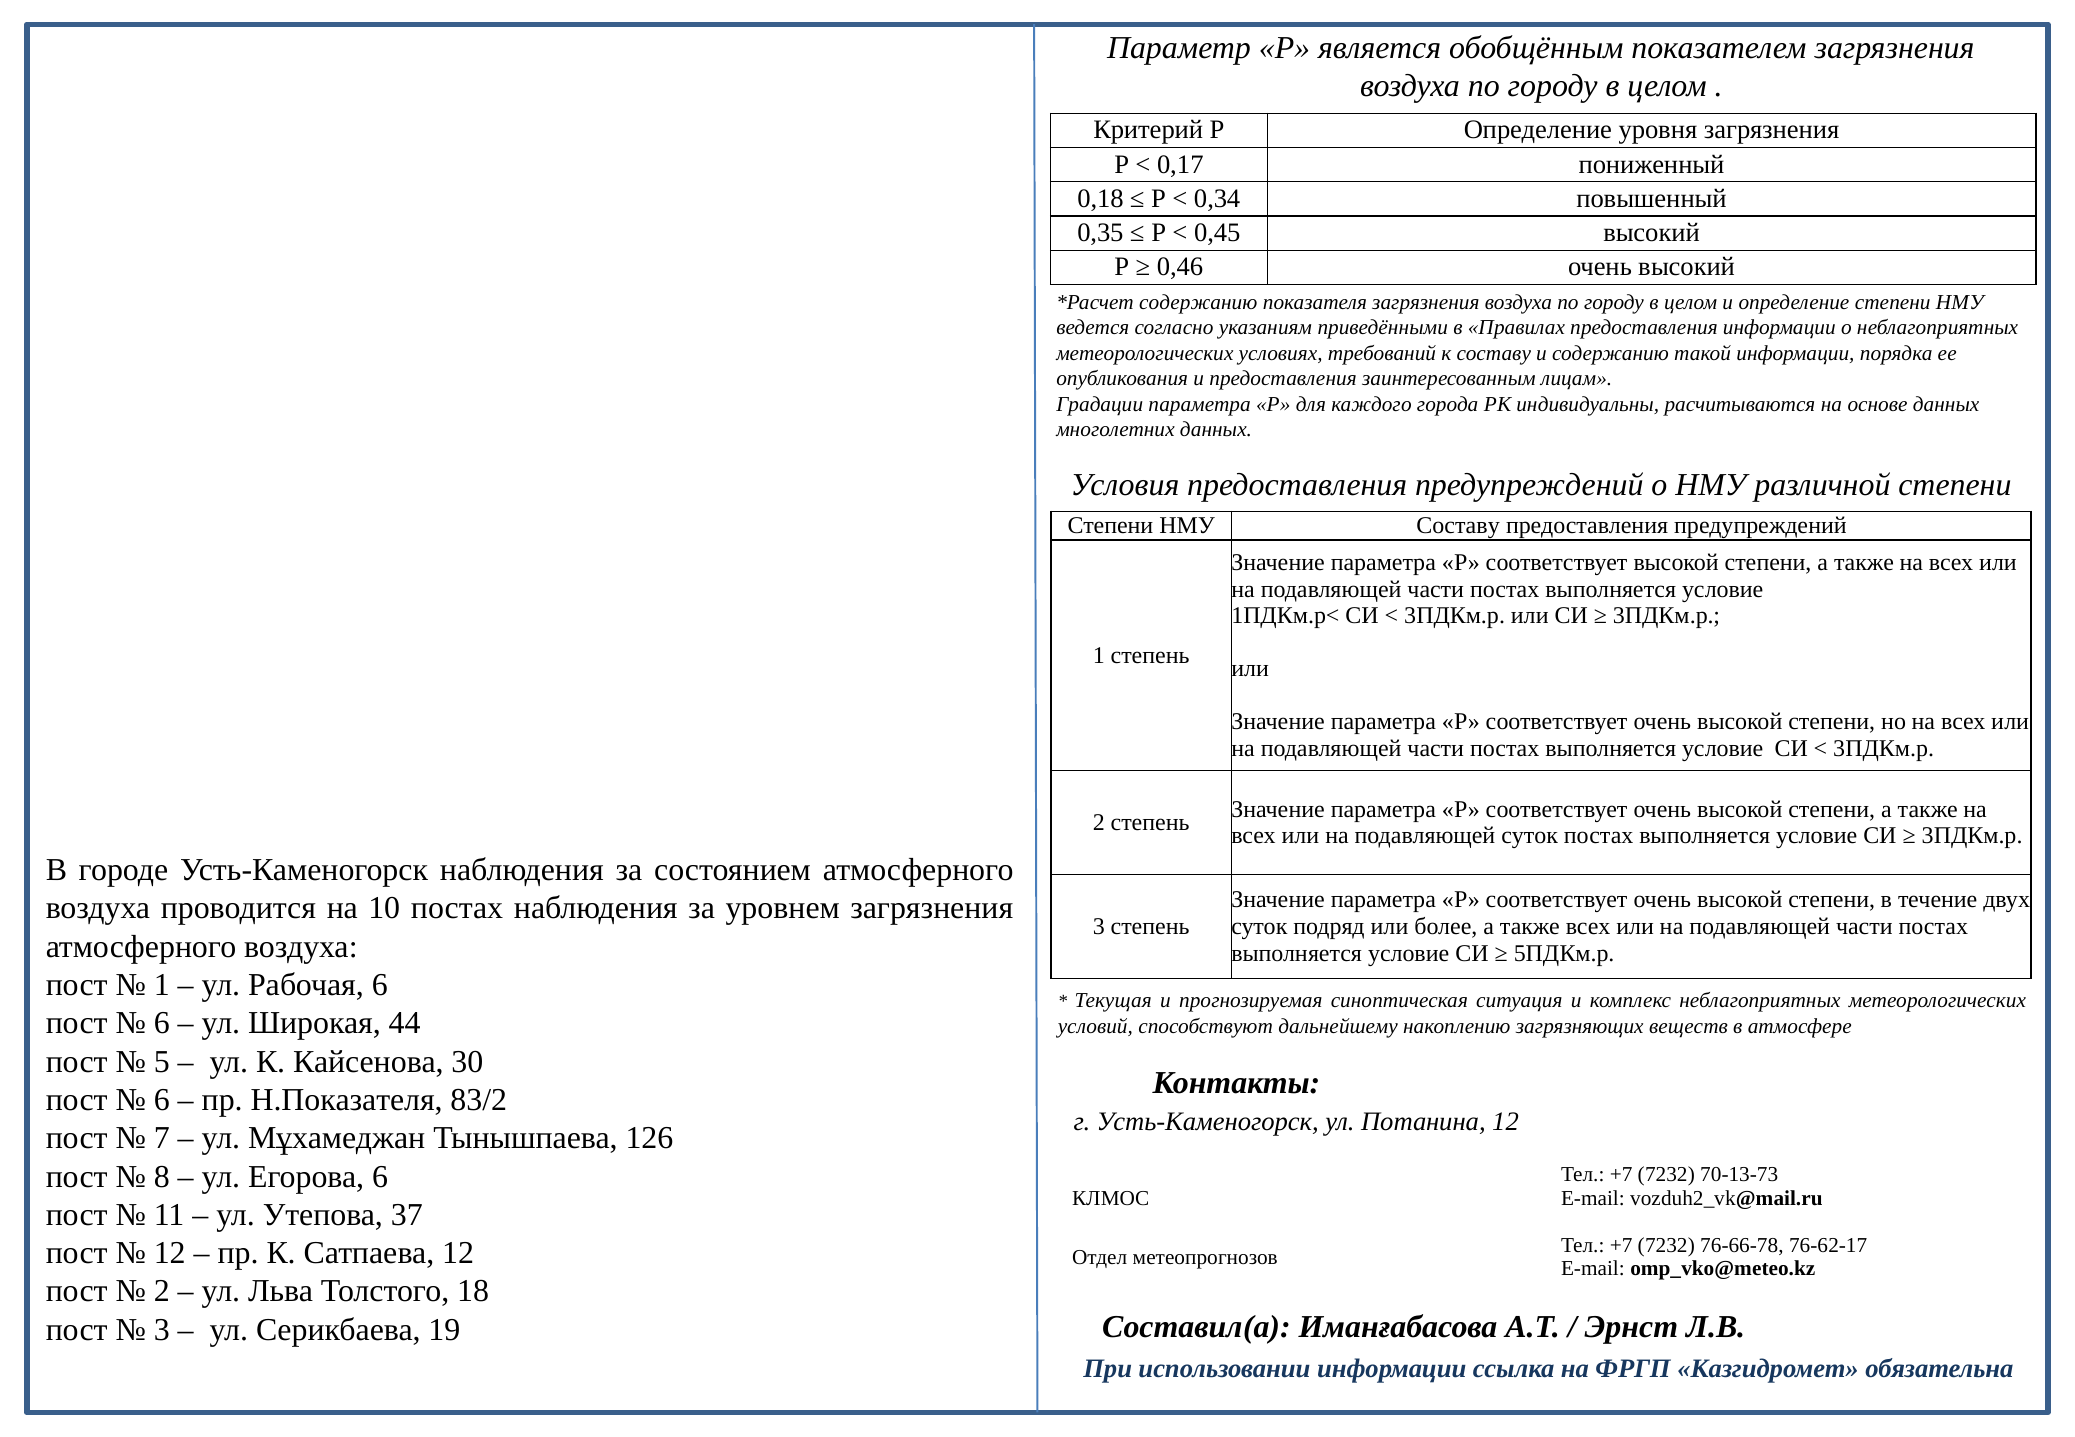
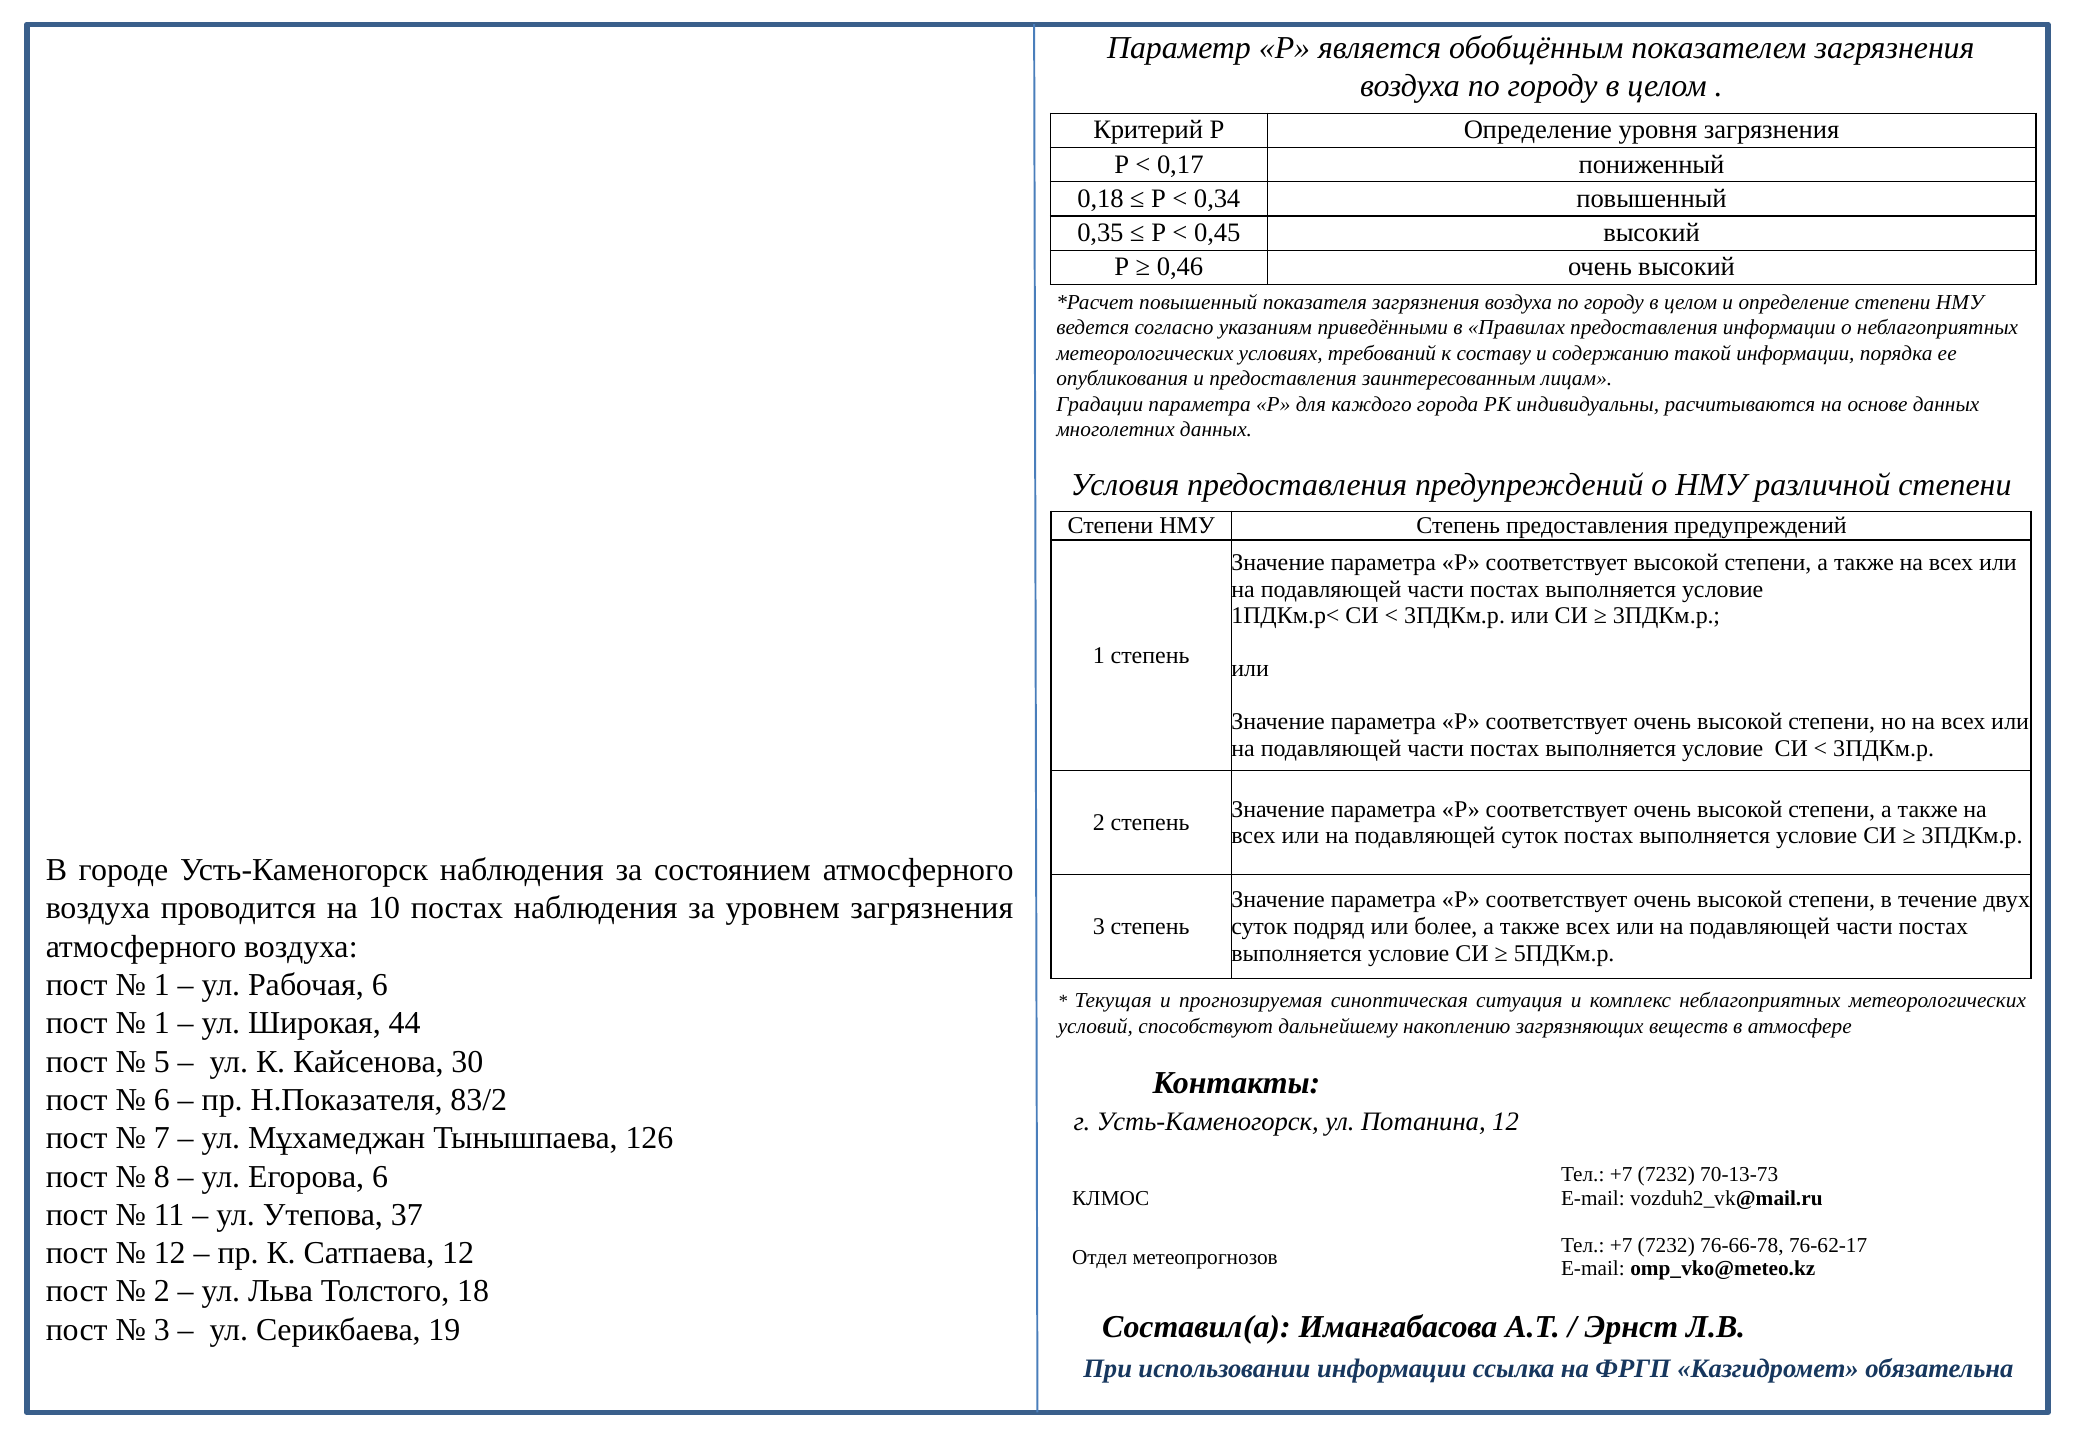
содержанию: содержанию -> повышенный (1198, 302)
НМУ Составу: Составу -> Степень (1458, 526)
6: 6 -> 1 (162, 1023)
